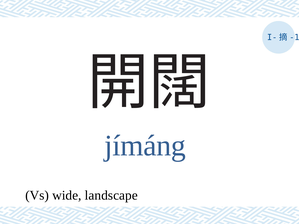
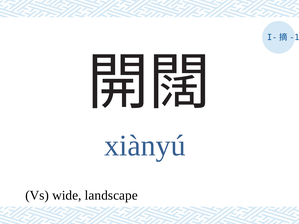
jímáng: jímáng -> xiànyú (145, 146)
